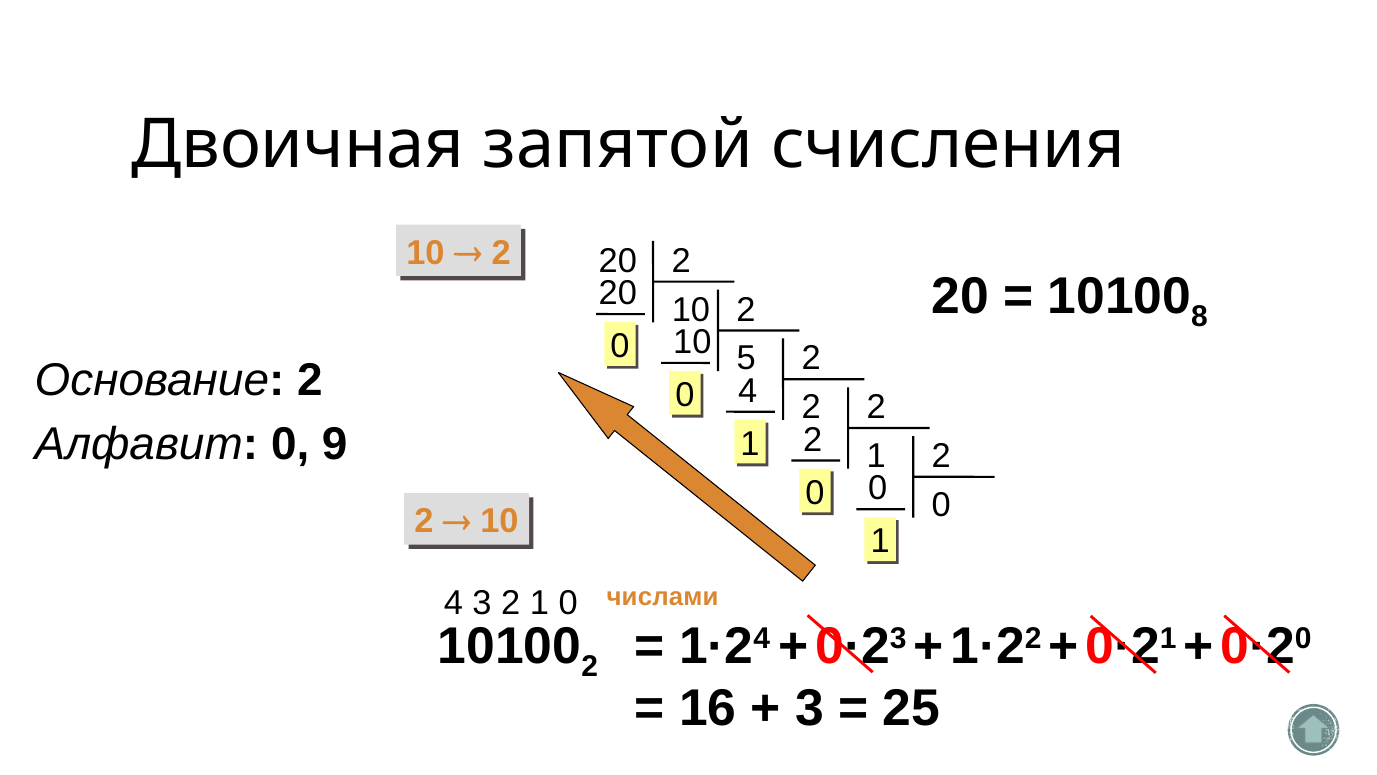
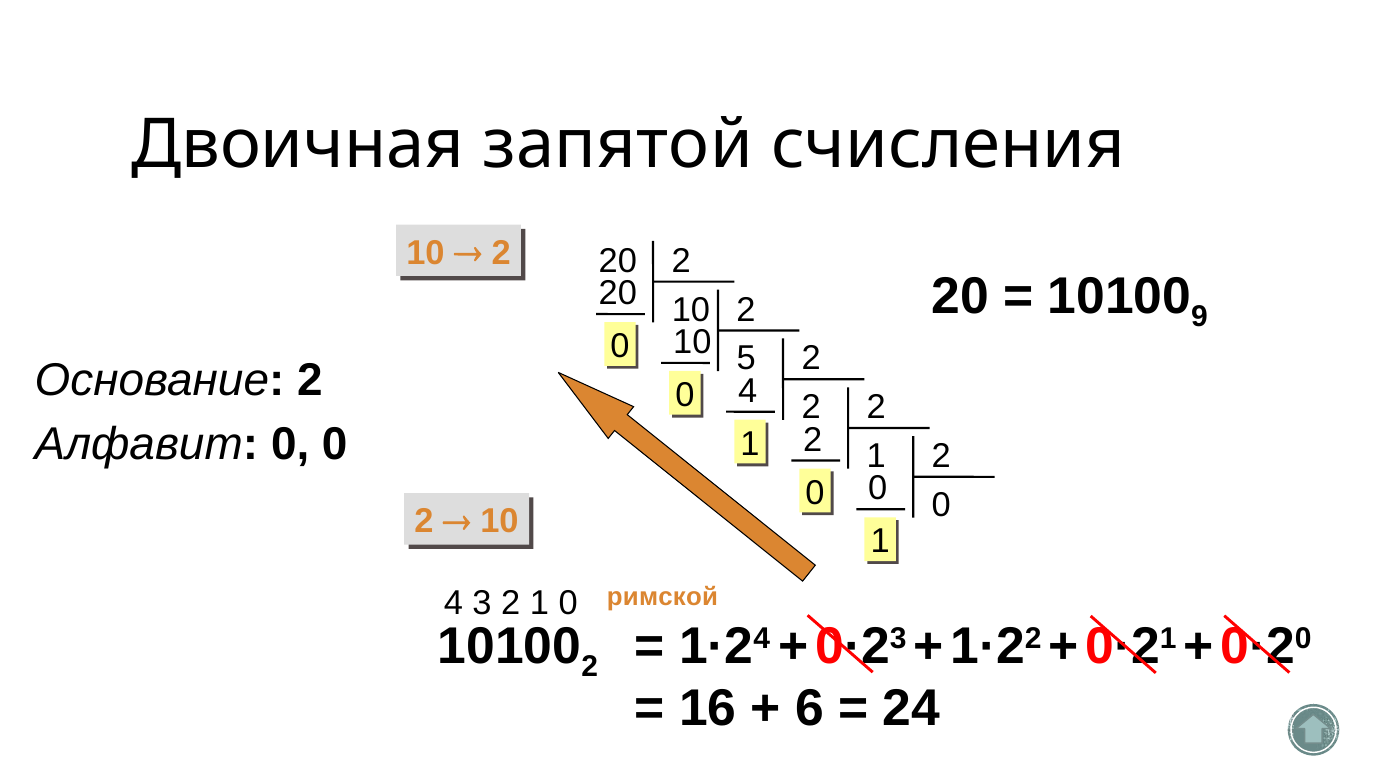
8: 8 -> 9 (1200, 317)
Алфавит 0 9: 9 -> 0 (335, 444)
числами: числами -> римской (662, 597)
3: 3 -> 6 (810, 708)
25: 25 -> 24 (911, 708)
